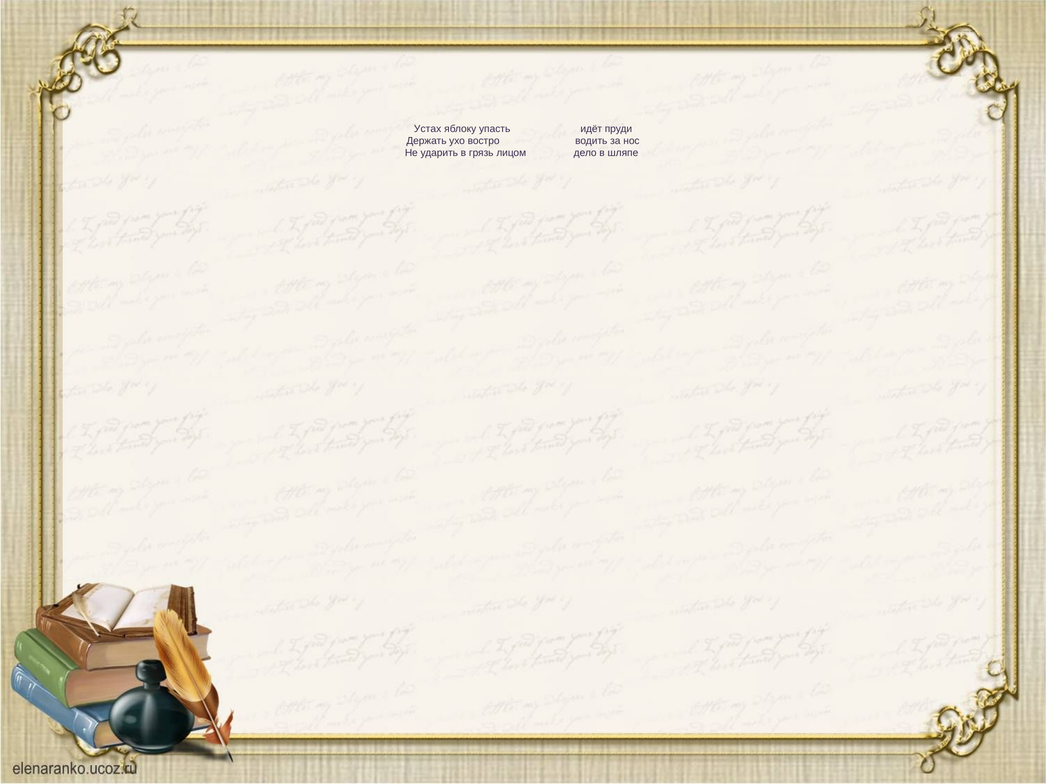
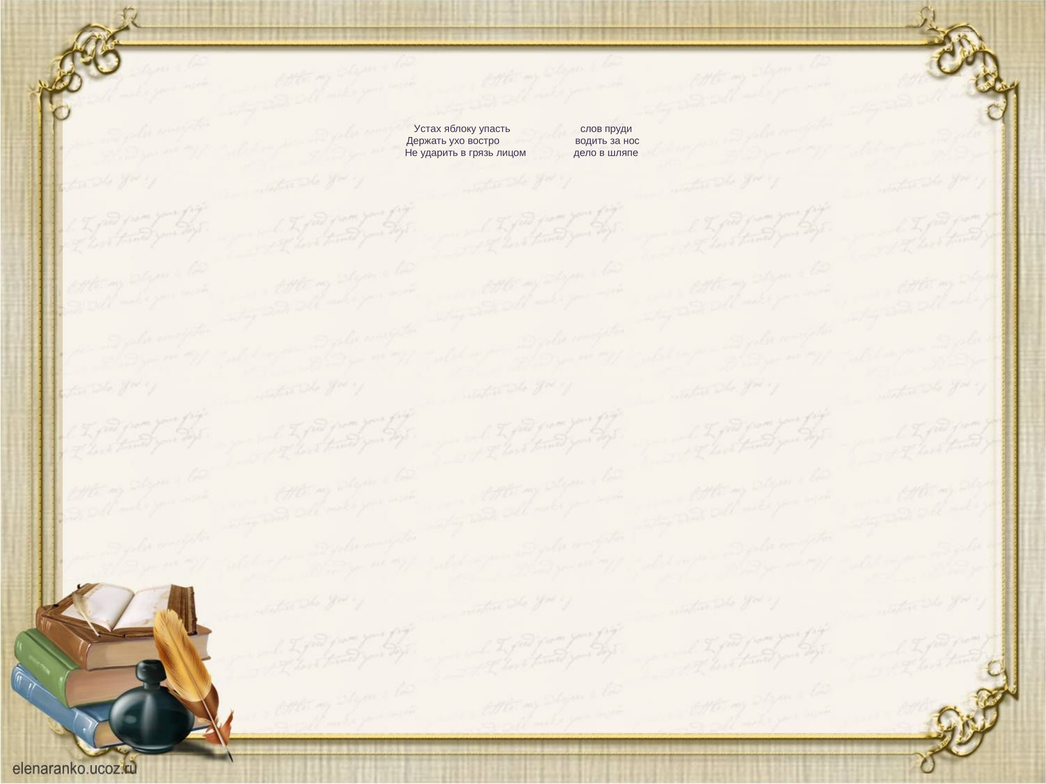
идёт: идёт -> слов (591, 129)
